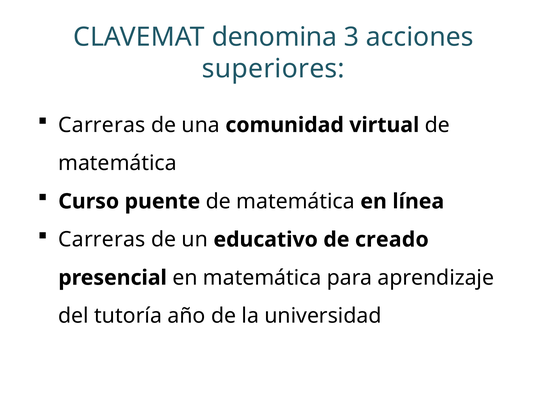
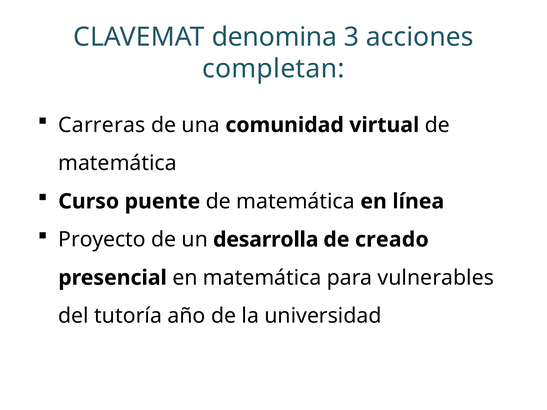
superiores: superiores -> completan (273, 69)
Carreras: Carreras -> Proyecto (102, 240)
educativo: educativo -> desarrolla (266, 240)
aprendizaje: aprendizaje -> vulnerables (436, 278)
